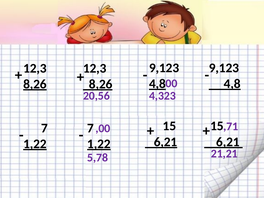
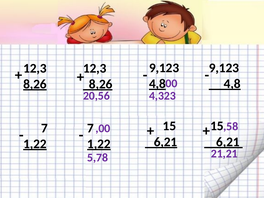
,71: ,71 -> ,58 (231, 126)
